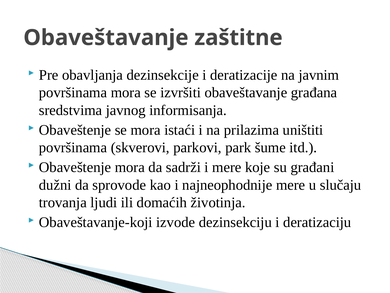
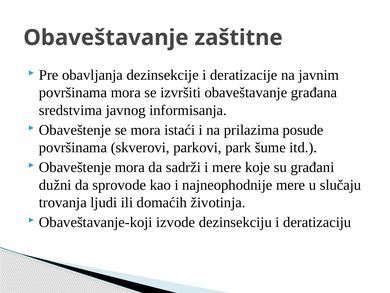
uništiti: uništiti -> posude (303, 130)
